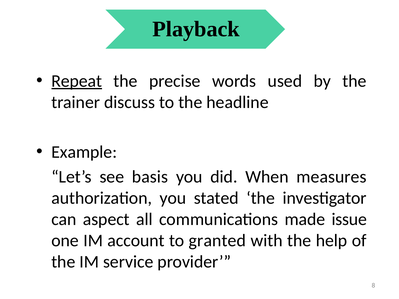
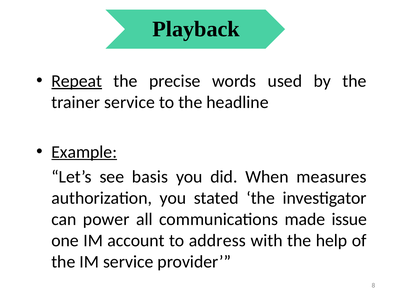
trainer discuss: discuss -> service (130, 102)
Example underline: none -> present (84, 152)
aspect: aspect -> power (106, 219)
granted: granted -> address (217, 241)
